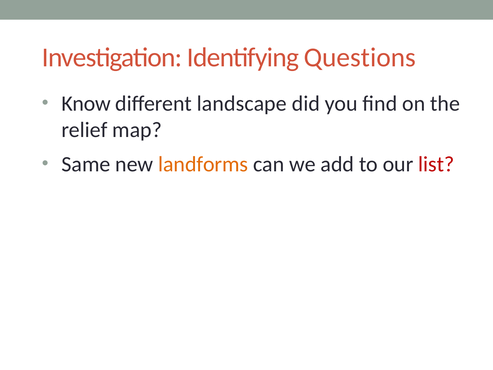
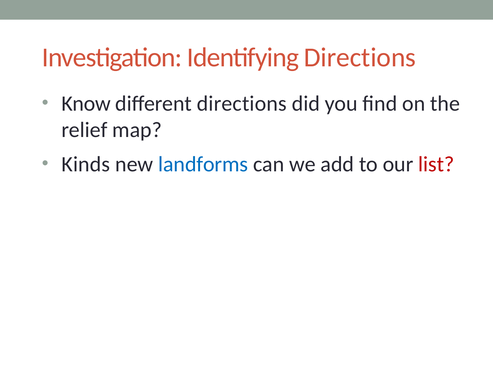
Identifying Questions: Questions -> Directions (360, 57)
different landscape: landscape -> directions (242, 103)
Same: Same -> Kinds (86, 164)
landforms colour: orange -> blue (203, 164)
